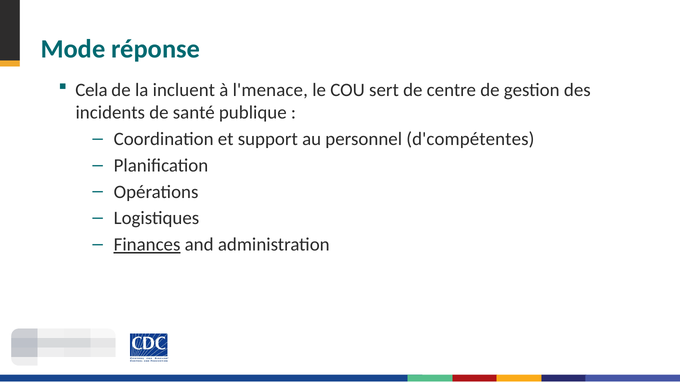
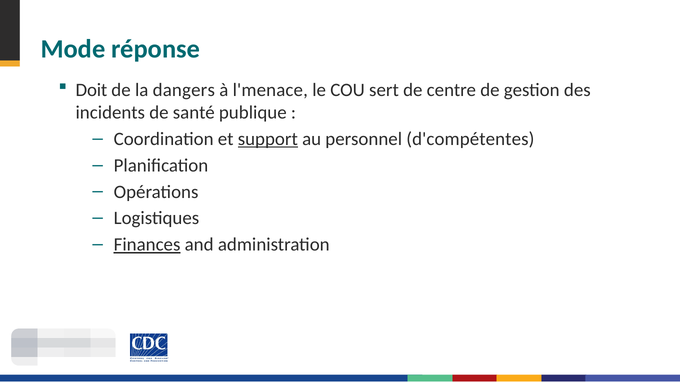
Cela: Cela -> Doit (91, 90)
incluent: incluent -> dangers (184, 90)
support underline: none -> present (268, 139)
